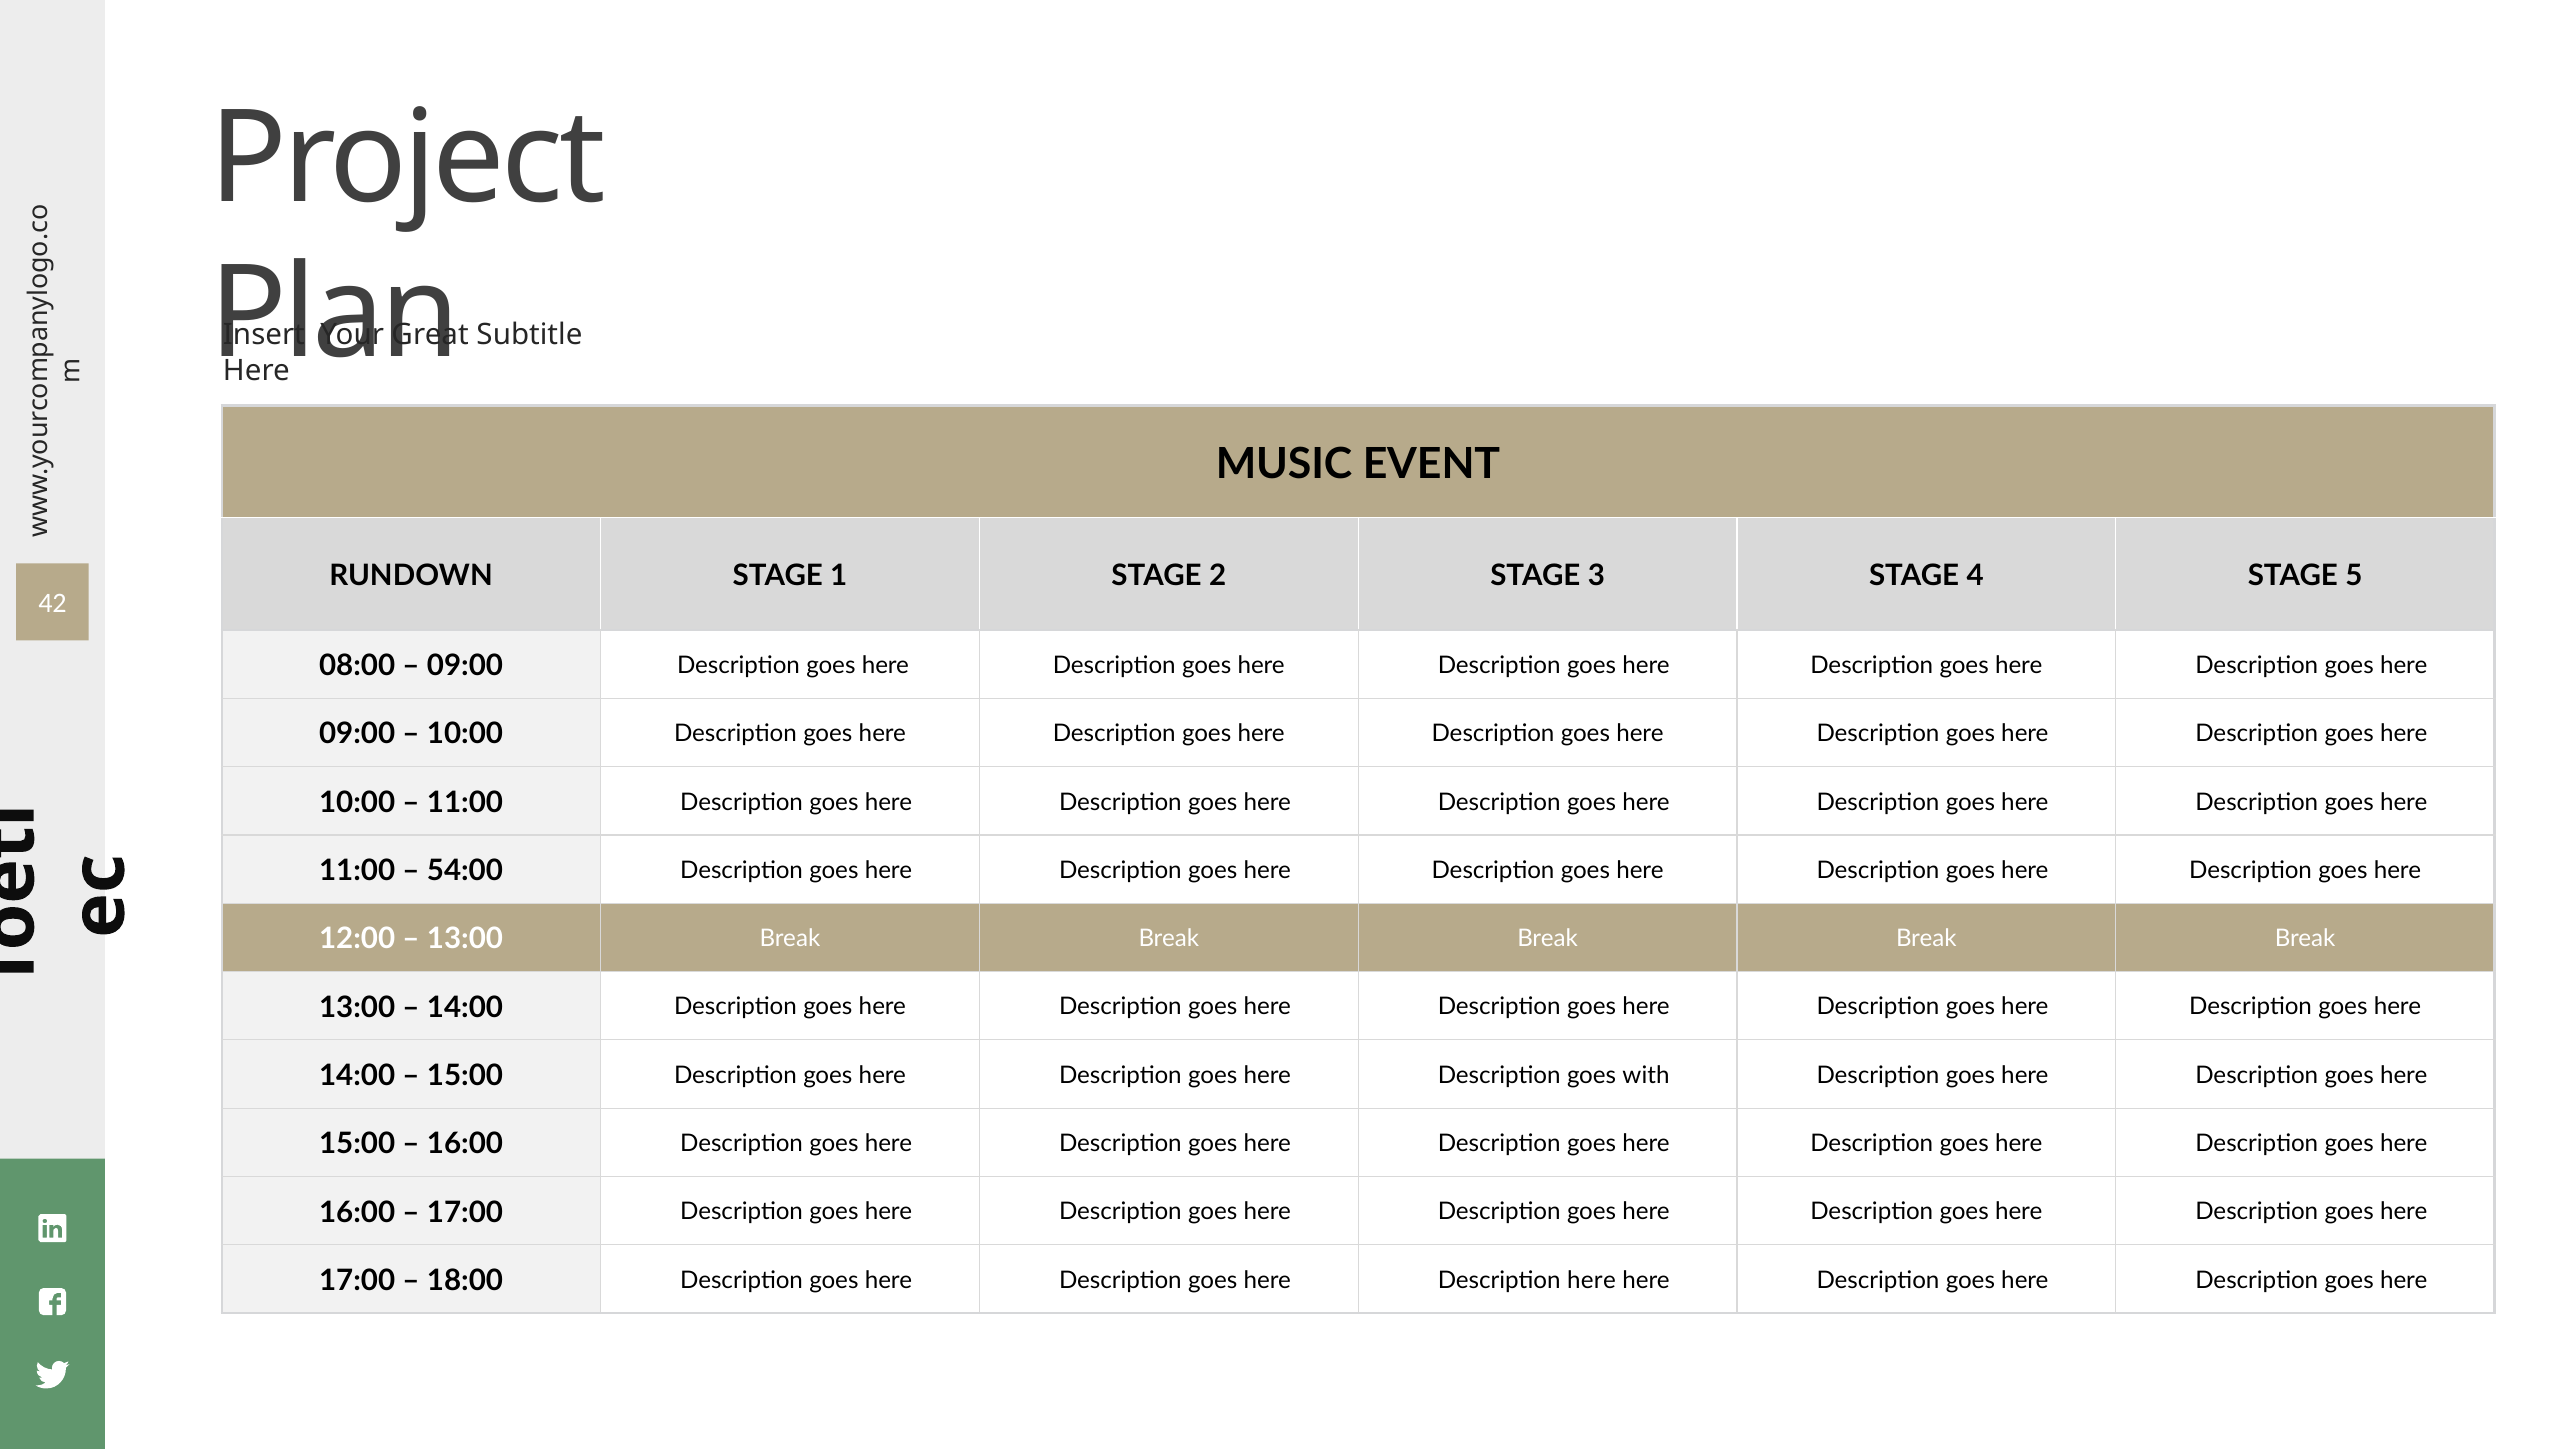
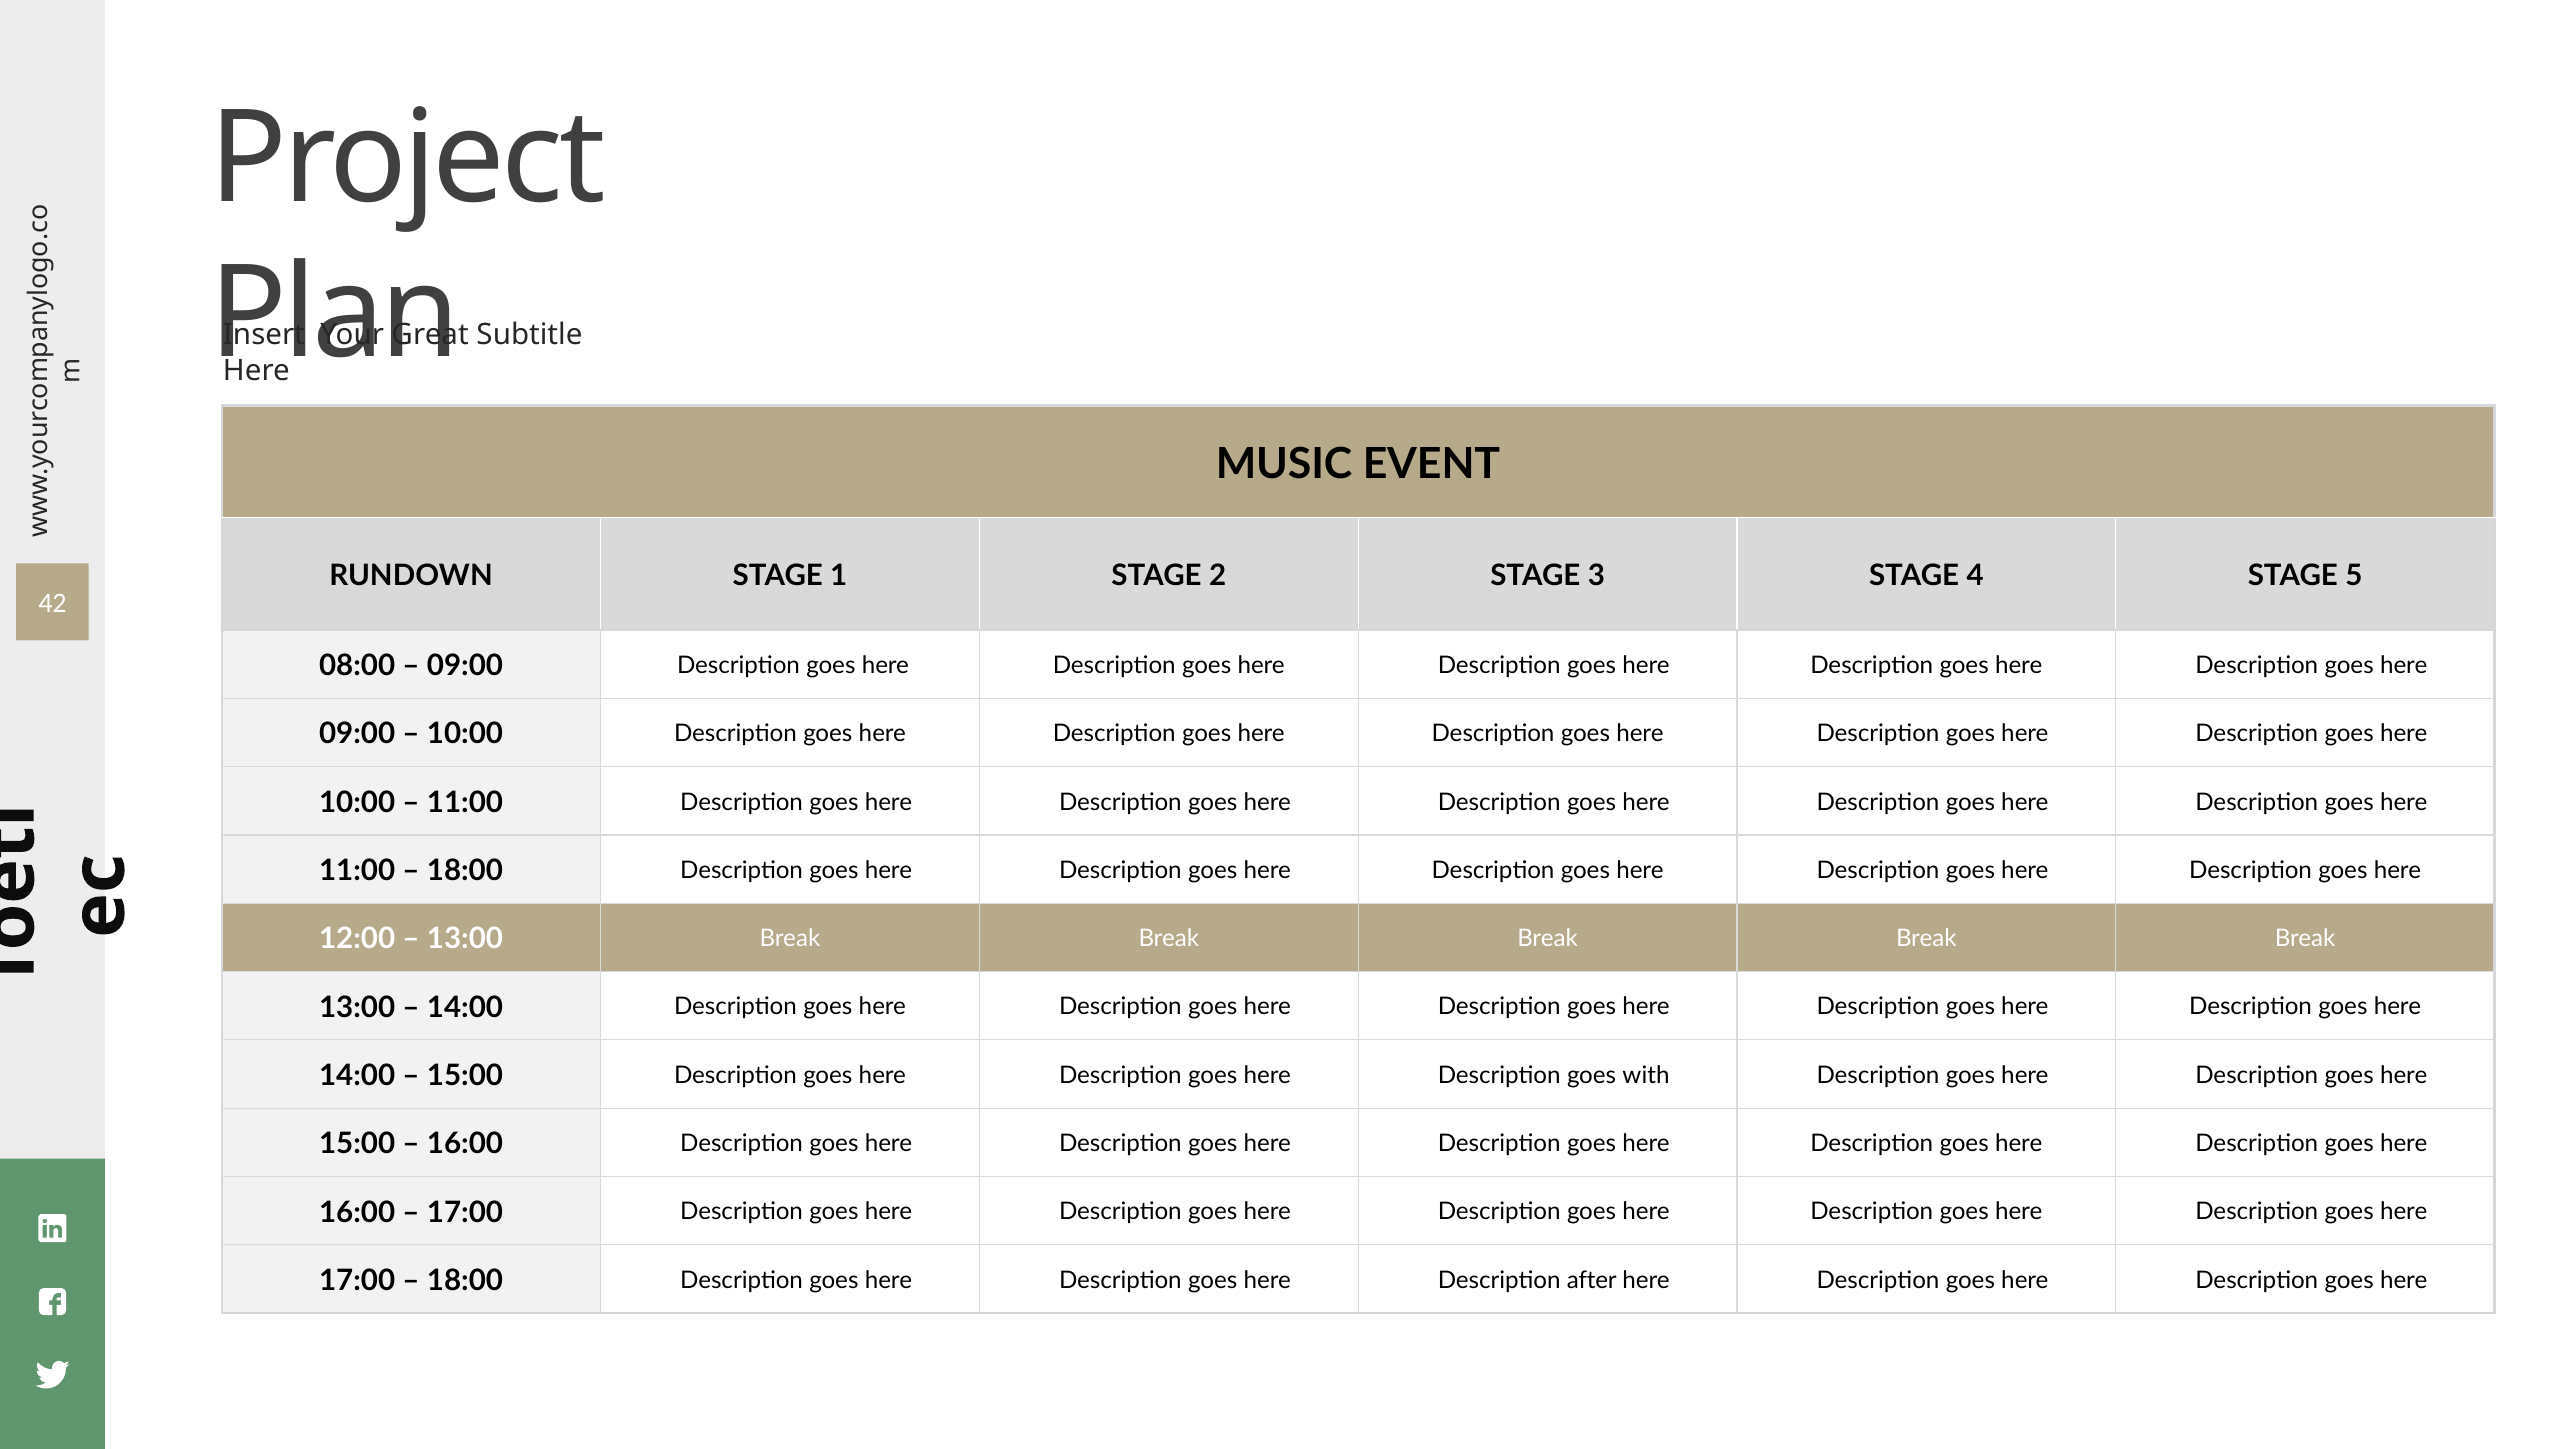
54:00: 54:00 -> 18:00 (465, 871)
Description here: here -> after (1592, 1280)
